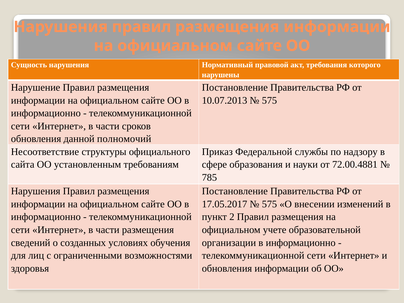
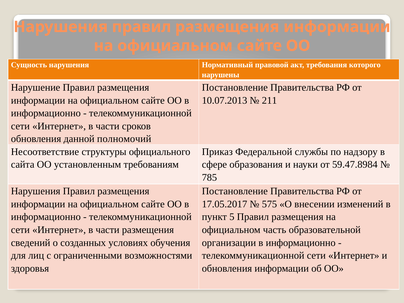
575: 575 -> 211 (269, 100)
72.00.4881: 72.00.4881 -> 59.47.8984 (355, 165)
2: 2 -> 5 (232, 217)
учете: учете -> часть (275, 230)
